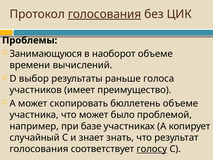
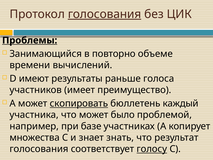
Проблемы underline: none -> present (30, 40)
Занимающуюся: Занимающуюся -> Занимающийся (46, 54)
наоборот: наоборот -> повторно (114, 54)
выбор: выбор -> имеют (34, 79)
скопировать underline: none -> present (79, 103)
бюллетень объеме: объеме -> каждый (181, 103)
случайный: случайный -> множества (35, 137)
